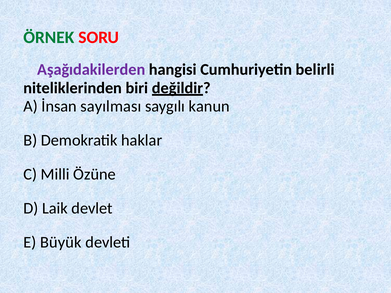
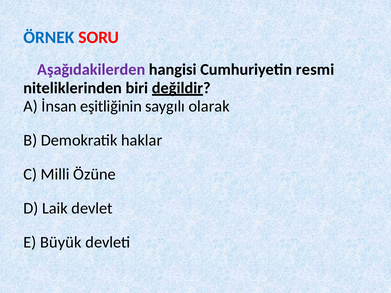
ÖRNEK colour: green -> blue (49, 37)
belirli: belirli -> resmi (315, 70)
sayılması: sayılması -> eşitliğinin (111, 106)
kanun: kanun -> olarak (209, 106)
